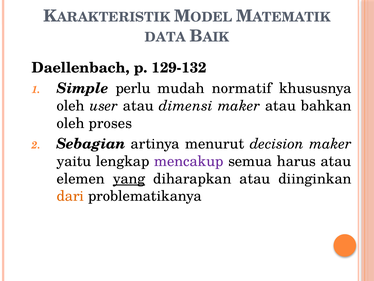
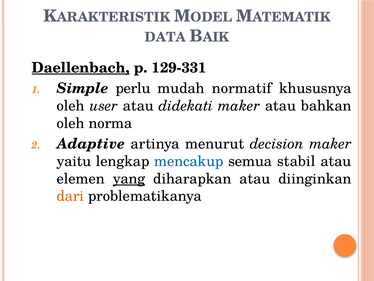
Daellenbach underline: none -> present (81, 68)
129-132: 129-132 -> 129-331 (179, 68)
dimensi: dimensi -> didekati (186, 106)
proses: proses -> norma (110, 123)
Sebagian: Sebagian -> Adaptive (91, 144)
mencakup colour: purple -> blue (189, 161)
harus: harus -> stabil (296, 161)
